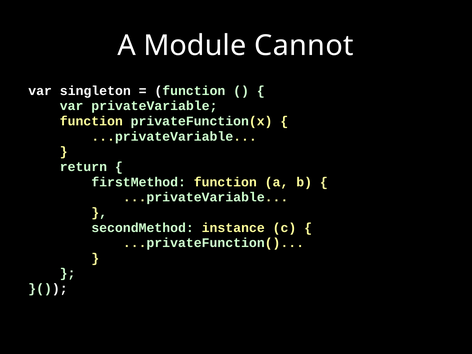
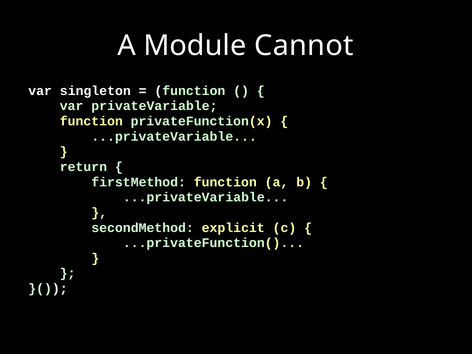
instance: instance -> explicit (233, 228)
